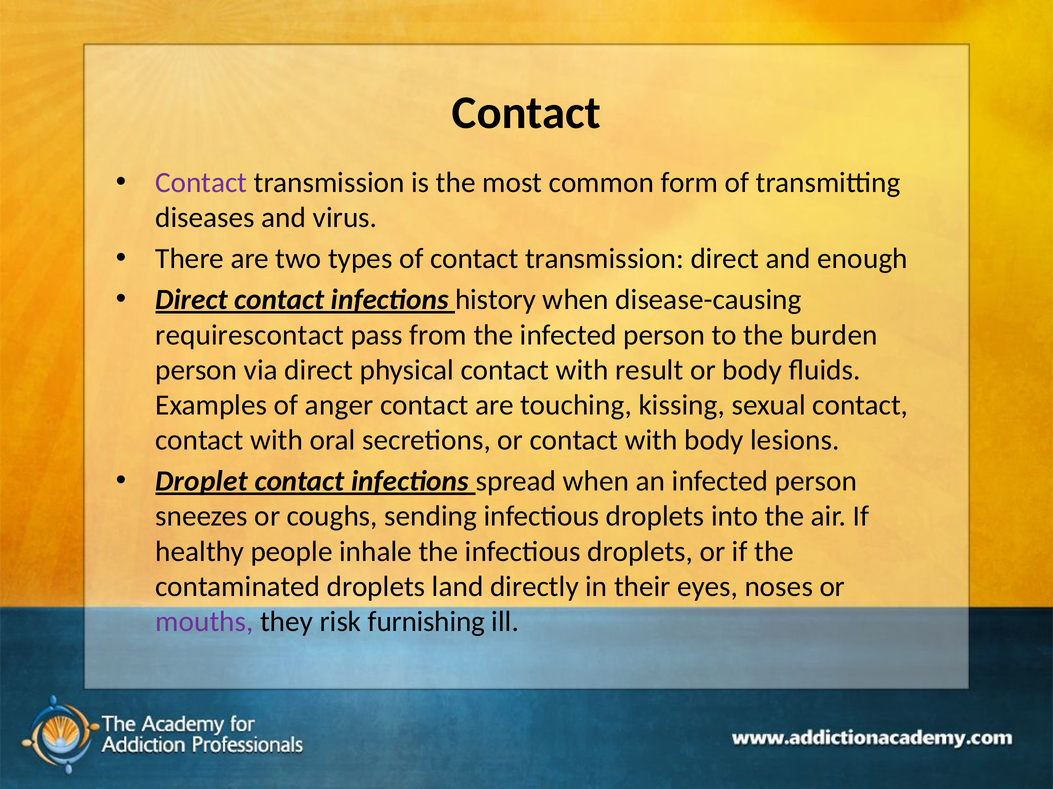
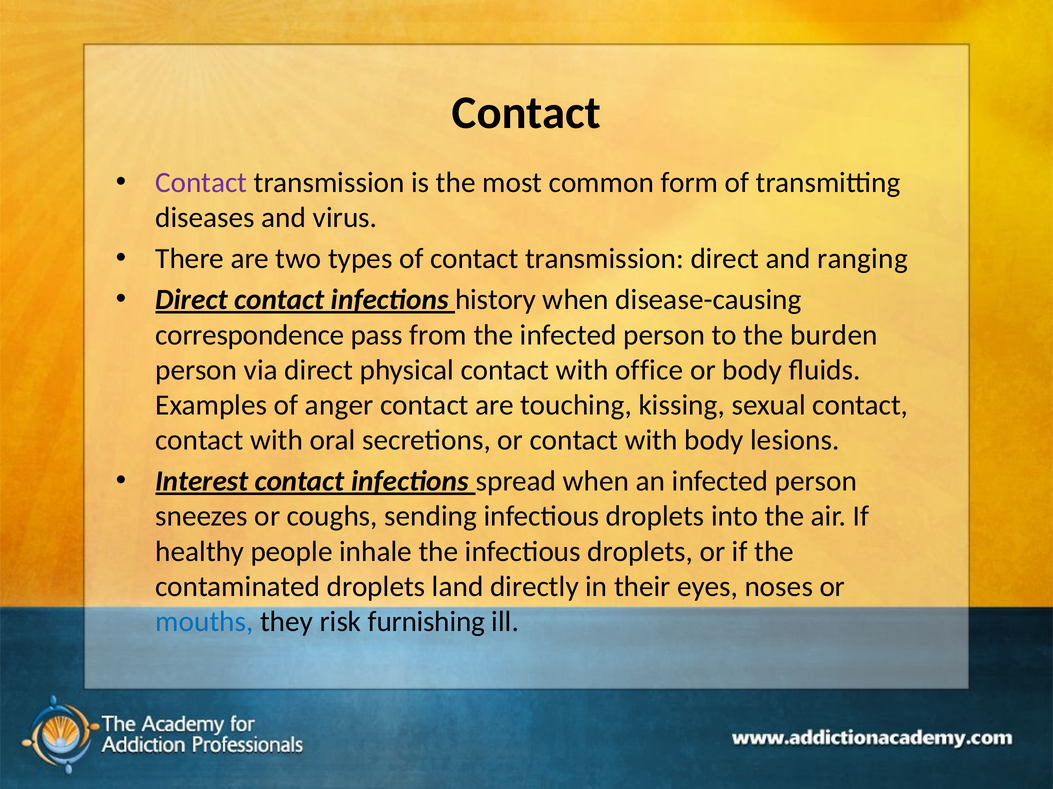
enough: enough -> ranging (862, 259)
requirescontact: requirescontact -> correspondence (250, 335)
result: result -> office (649, 370)
Droplet: Droplet -> Interest (202, 482)
mouths colour: purple -> blue (204, 622)
